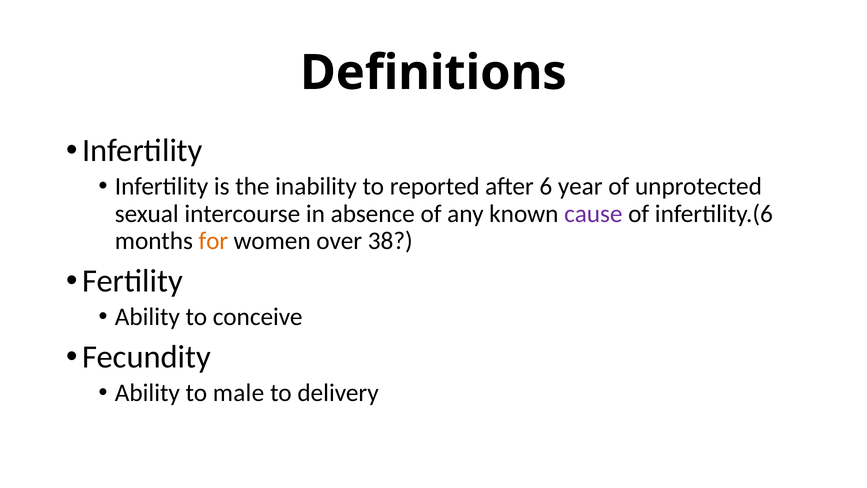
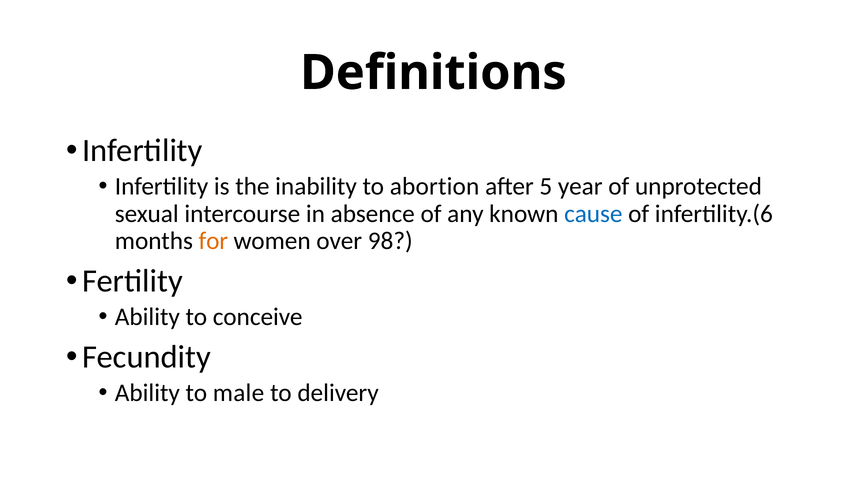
reported: reported -> abortion (435, 186)
6: 6 -> 5 (546, 186)
cause colour: purple -> blue (593, 214)
38: 38 -> 98 (390, 241)
